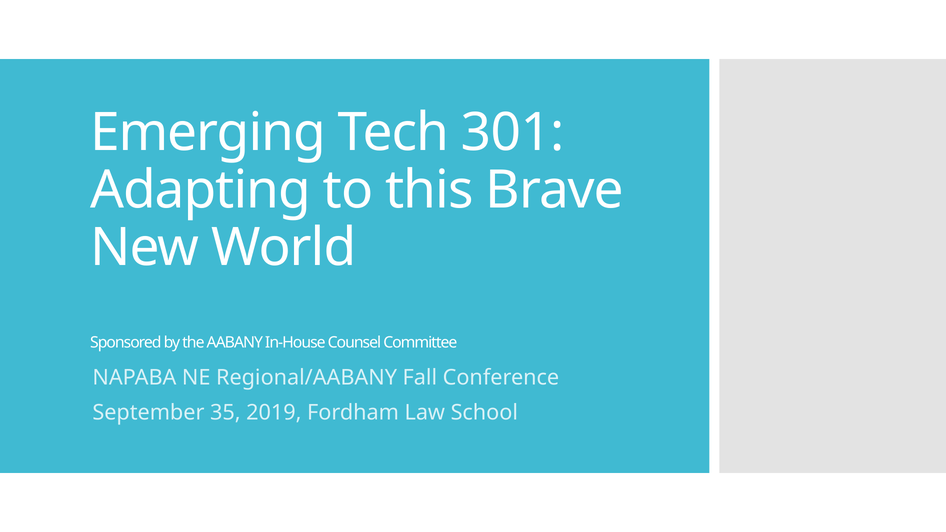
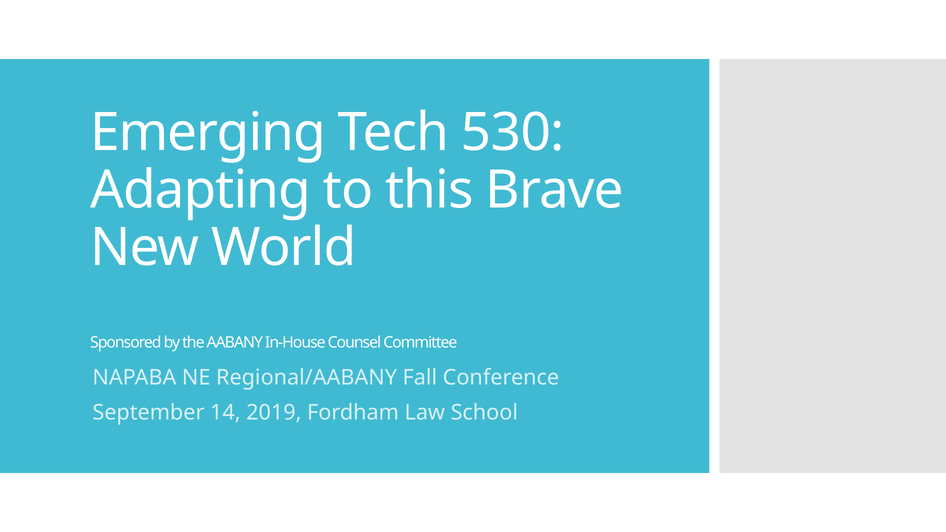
301: 301 -> 530 (513, 133)
35: 35 -> 14 (225, 413)
